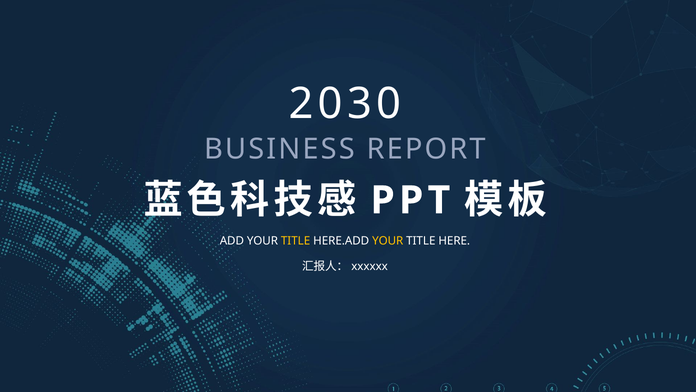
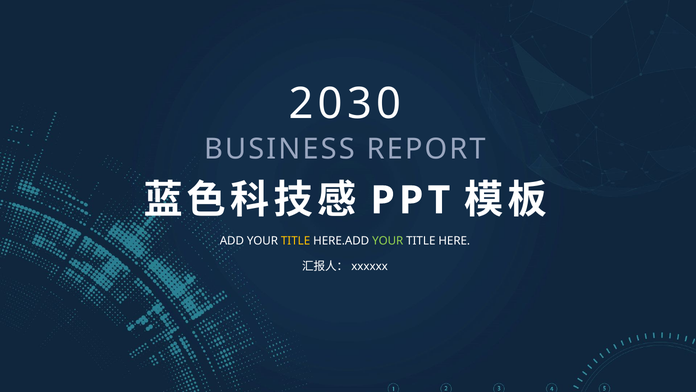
YOUR colour: yellow -> light green (388, 240)
